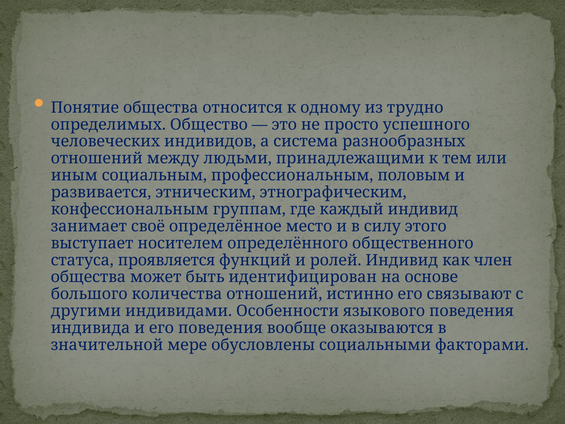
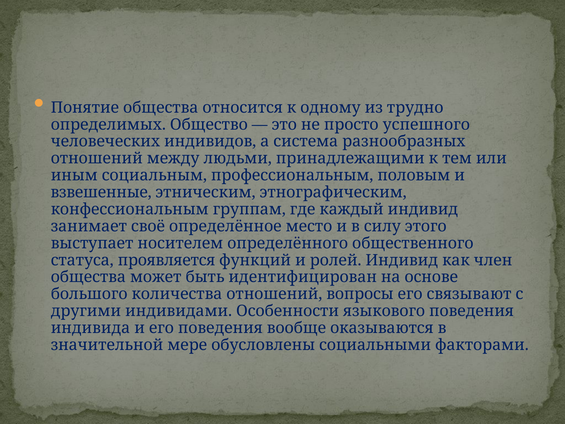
развивается: развивается -> взвешенные (101, 192)
истинно: истинно -> вопросы (360, 294)
